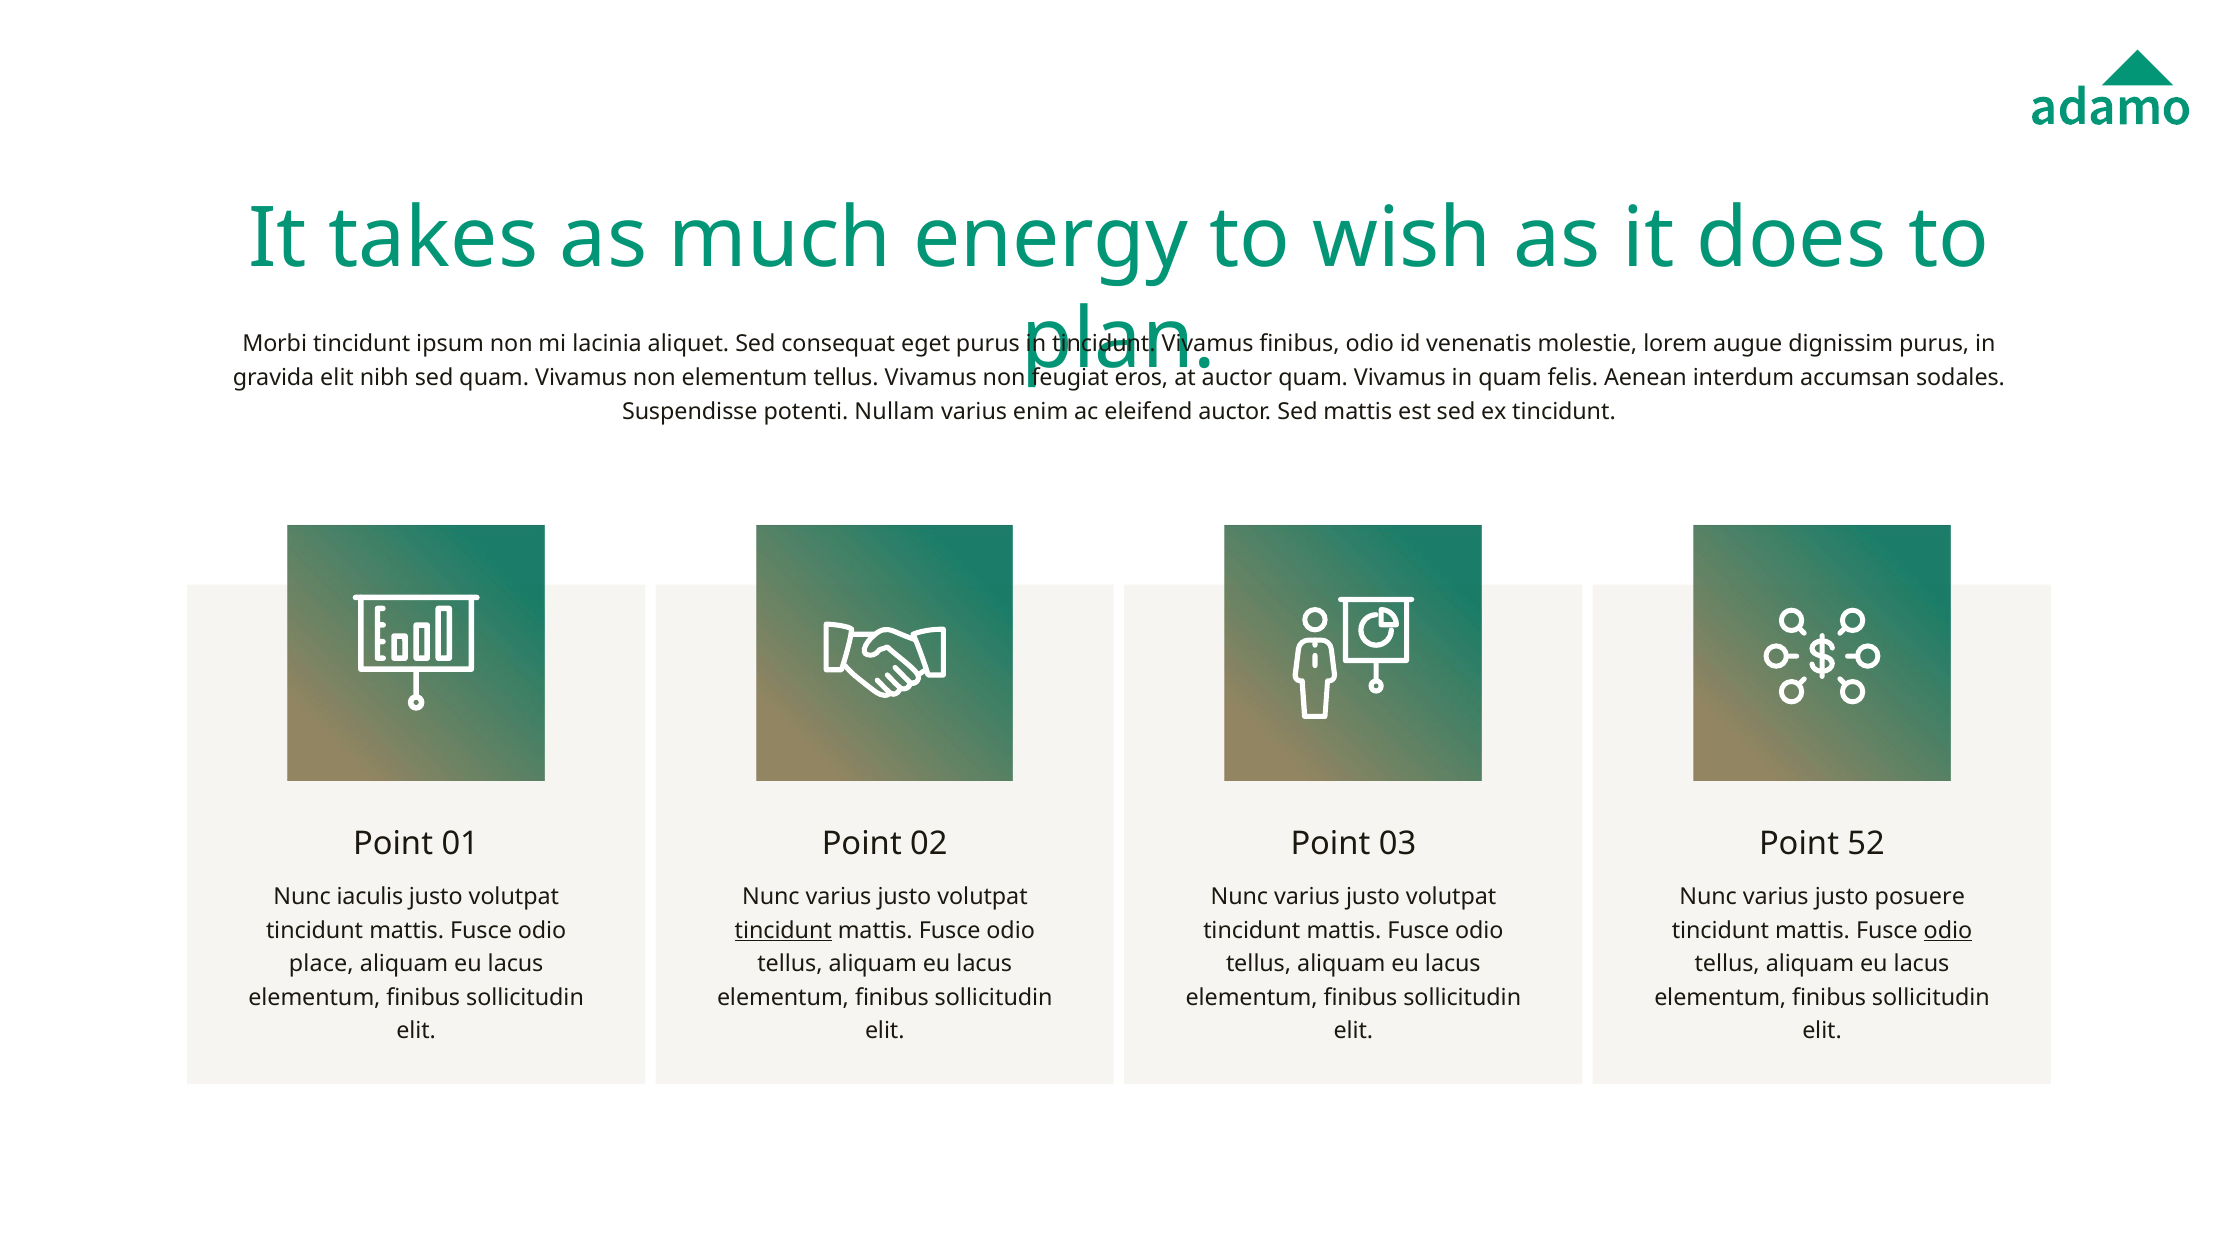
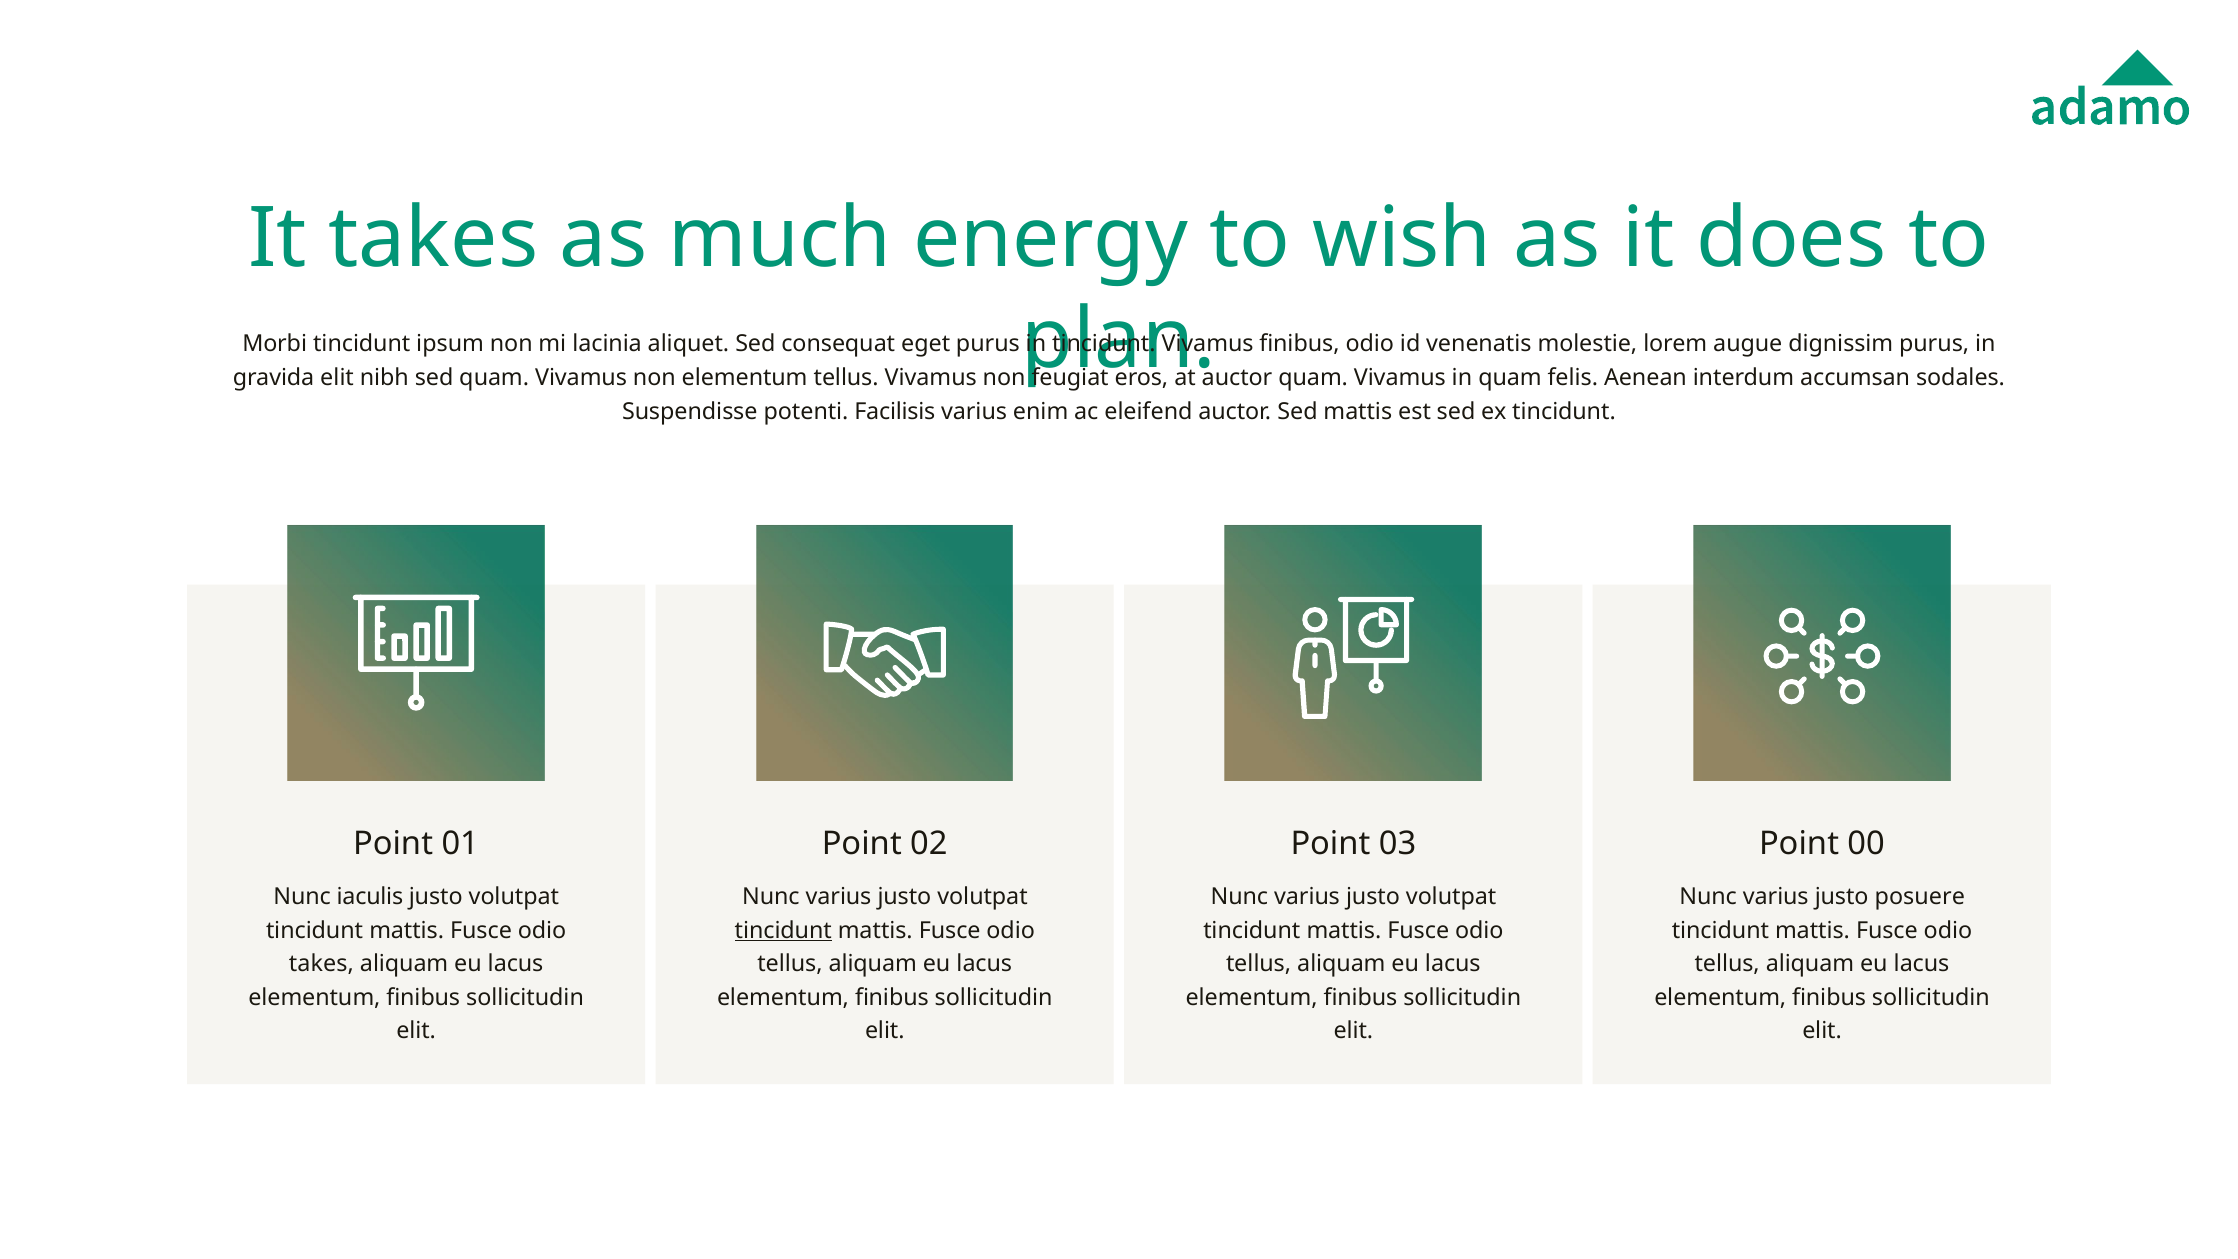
Nullam: Nullam -> Facilisis (895, 411)
52: 52 -> 00 (1866, 844)
odio underline: present -> none (1948, 930)
place: place -> takes (321, 964)
